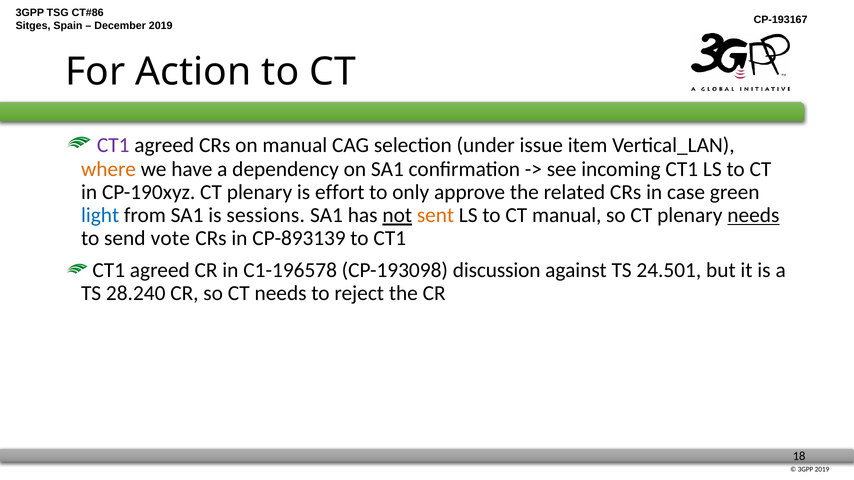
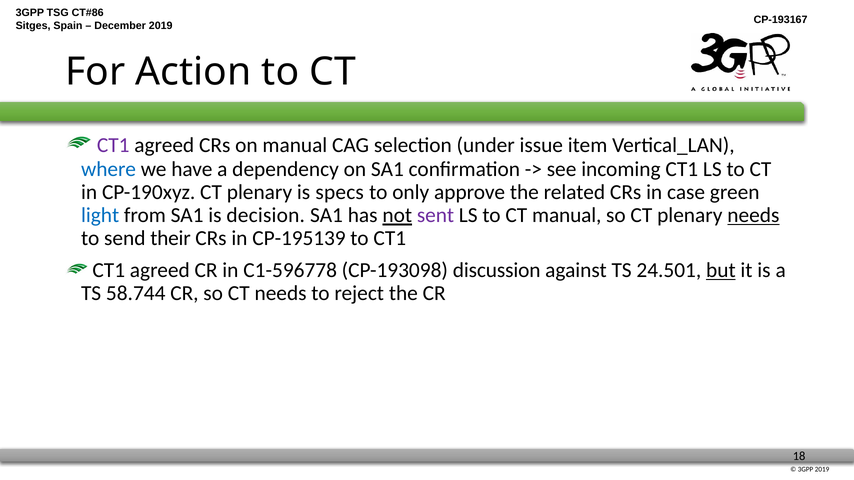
where colour: orange -> blue (109, 169)
effort: effort -> specs (340, 192)
sessions: sessions -> decision (266, 215)
sent colour: orange -> purple (435, 215)
vote: vote -> their (170, 239)
CP-893139: CP-893139 -> CP-195139 (299, 239)
C1-196578: C1-196578 -> C1-596778 (290, 270)
but underline: none -> present (721, 270)
28.240: 28.240 -> 58.744 (136, 294)
